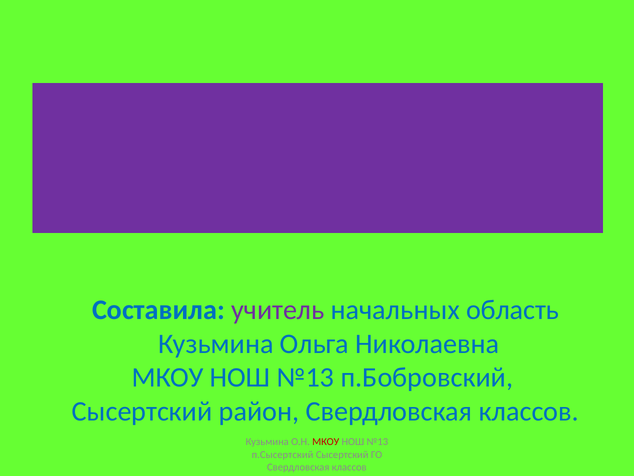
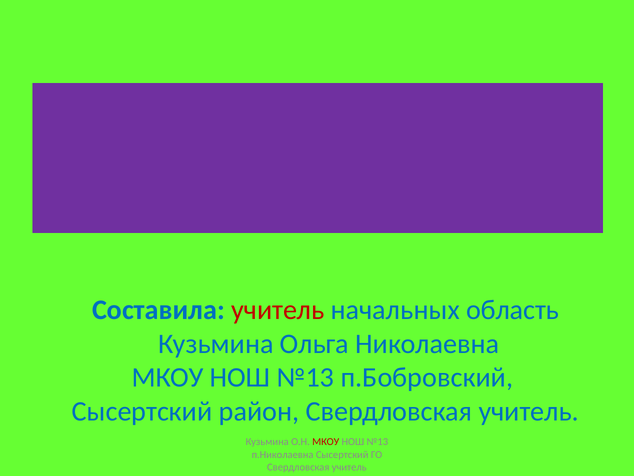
учитель colour: purple -> red (278, 310)
район Свердловская классов: классов -> учитель (529, 411)
п.Сысертский: п.Сысертский -> п.Николаевна (283, 454)
классов: классов -> учитель (349, 467)
